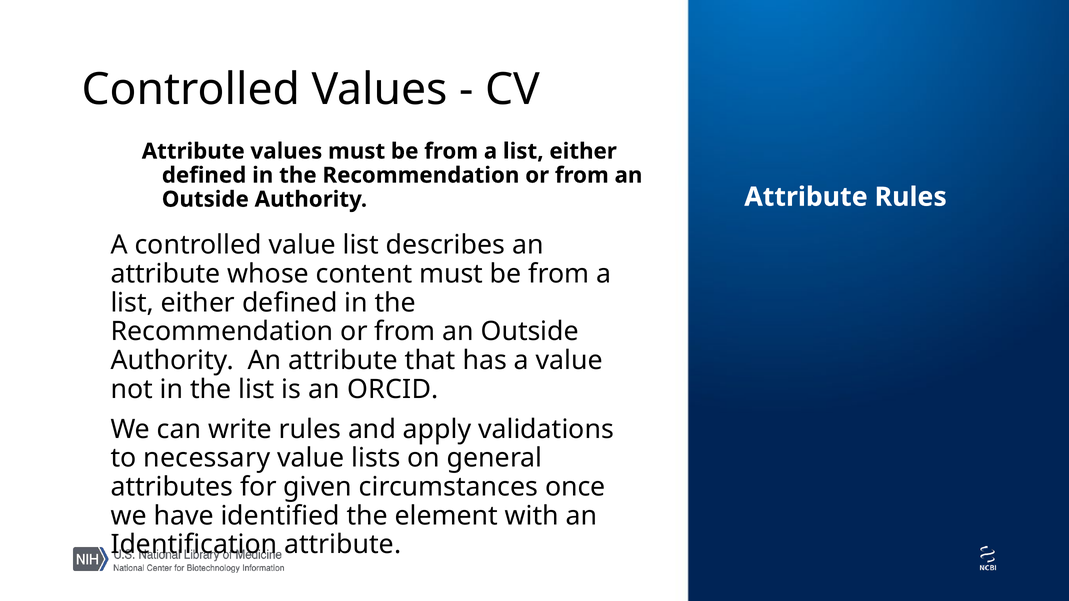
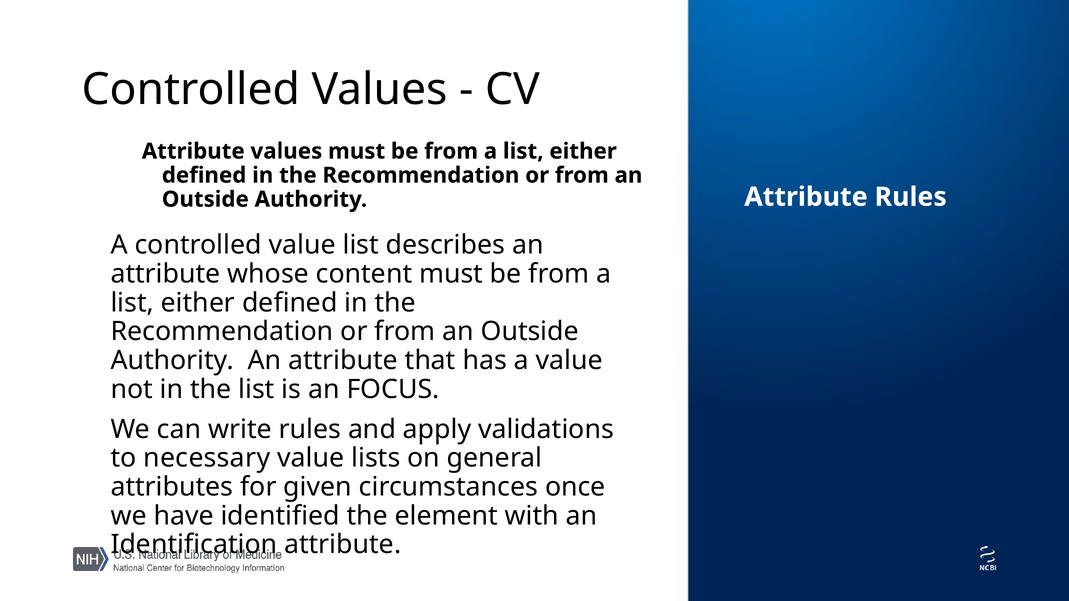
ORCID: ORCID -> FOCUS (393, 389)
